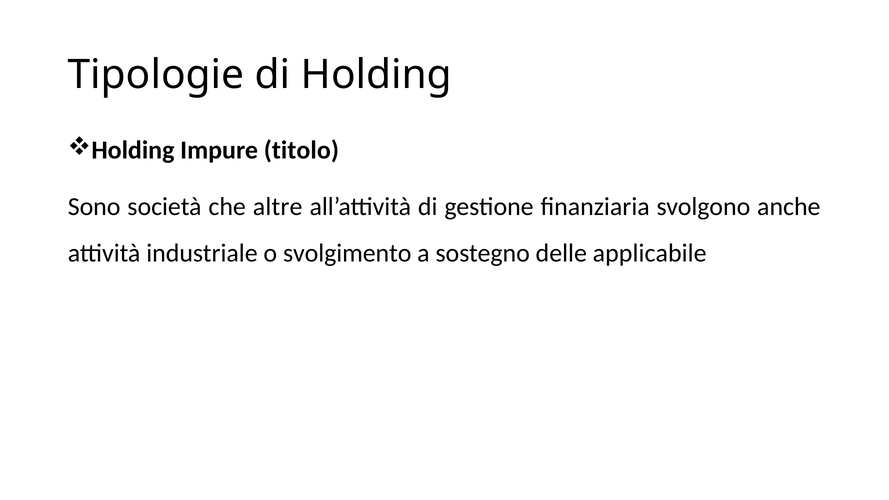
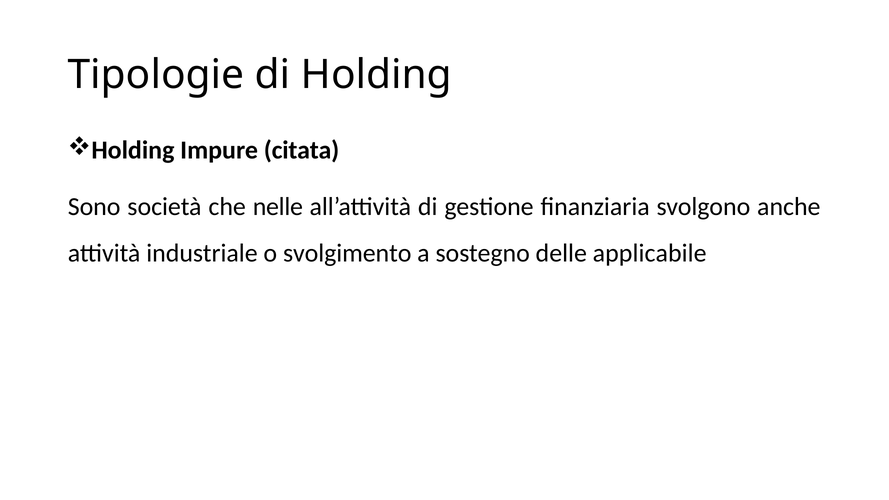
titolo: titolo -> citata (301, 150)
altre: altre -> nelle (278, 207)
